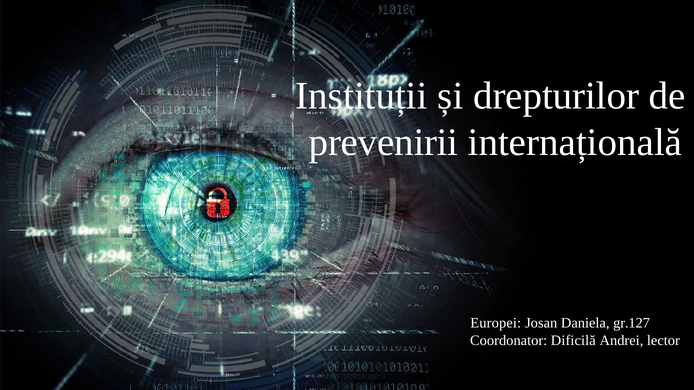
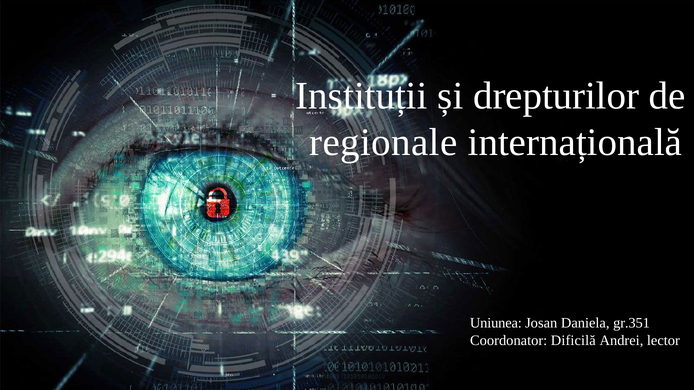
prevenirii: prevenirii -> regionale (383, 143)
Europei: Europei -> Uniunea (496, 323)
gr.127: gr.127 -> gr.351 (632, 323)
